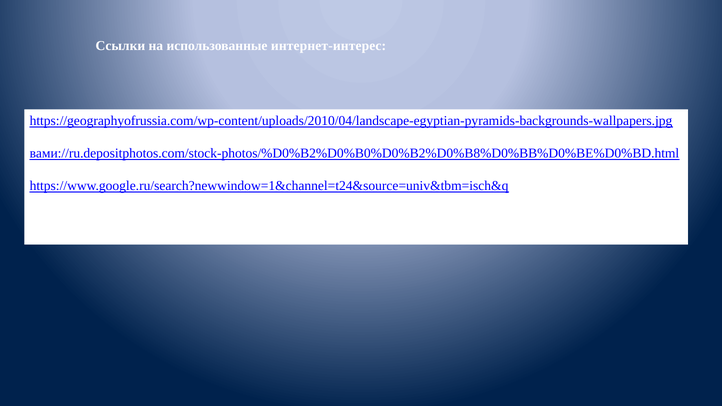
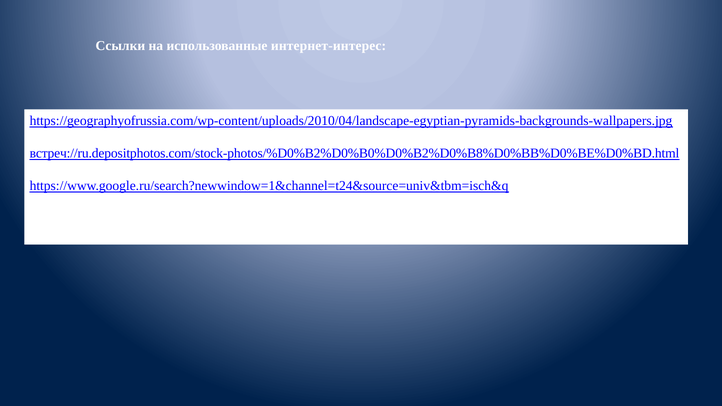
вами://ru.depositphotos.com/stock-photos/%D0%B2%D0%B0%D0%B2%D0%B8%D0%BB%D0%BE%D0%BD.html: вами://ru.depositphotos.com/stock-photos/%D0%B2%D0%B0%D0%B2%D0%B8%D0%BB%D0%BE%D0%BD.html -> встреч://ru.depositphotos.com/stock-photos/%D0%B2%D0%B0%D0%B2%D0%B8%D0%BB%D0%BE%D0%BD.html (354, 154)
